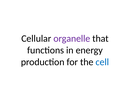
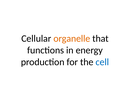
organelle colour: purple -> orange (72, 38)
